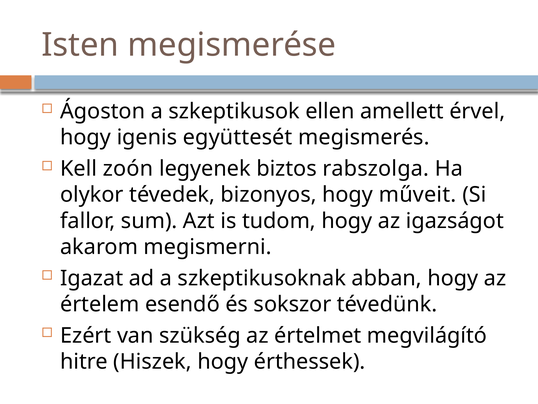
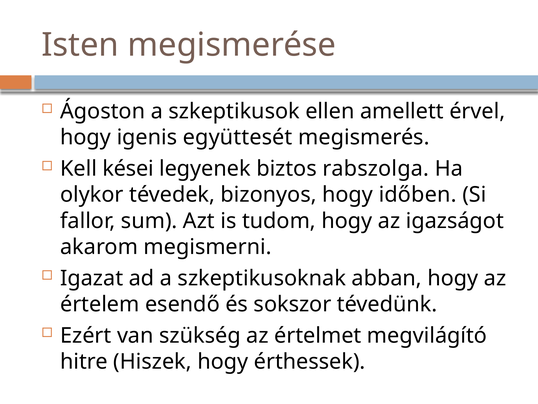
zoón: zoón -> kései (128, 169)
műveit: műveit -> időben (418, 195)
